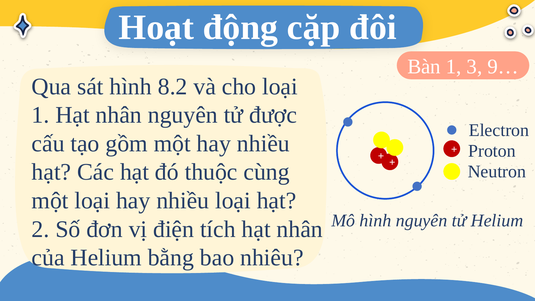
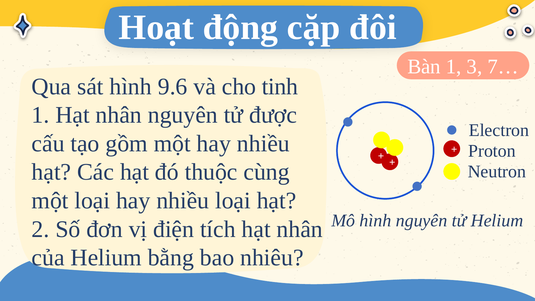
9…: 9… -> 7… (503, 67)
8.2: 8.2 -> 9.6 (173, 86)
cho loại: loại -> tinh (280, 86)
